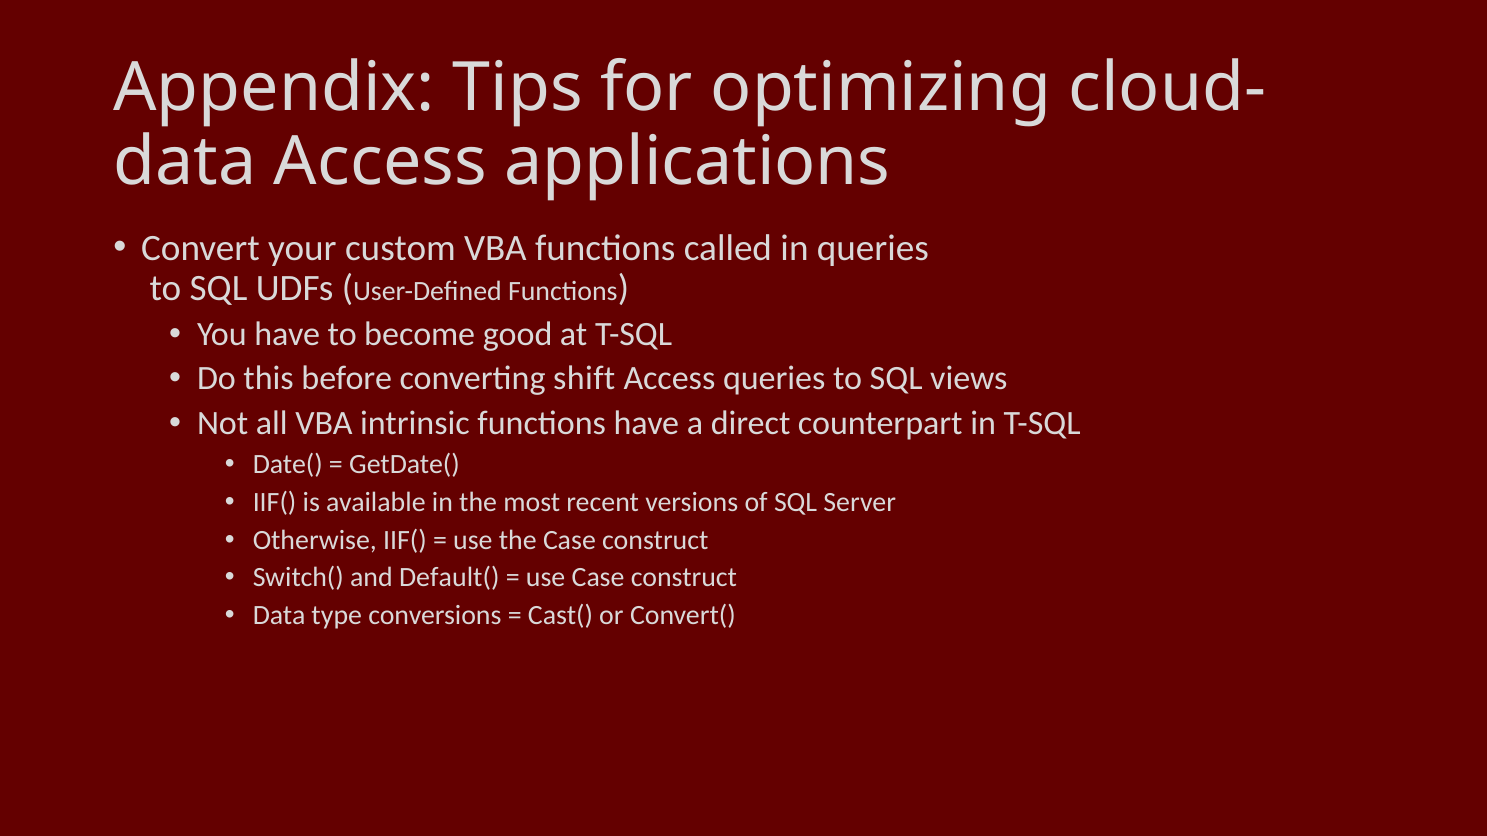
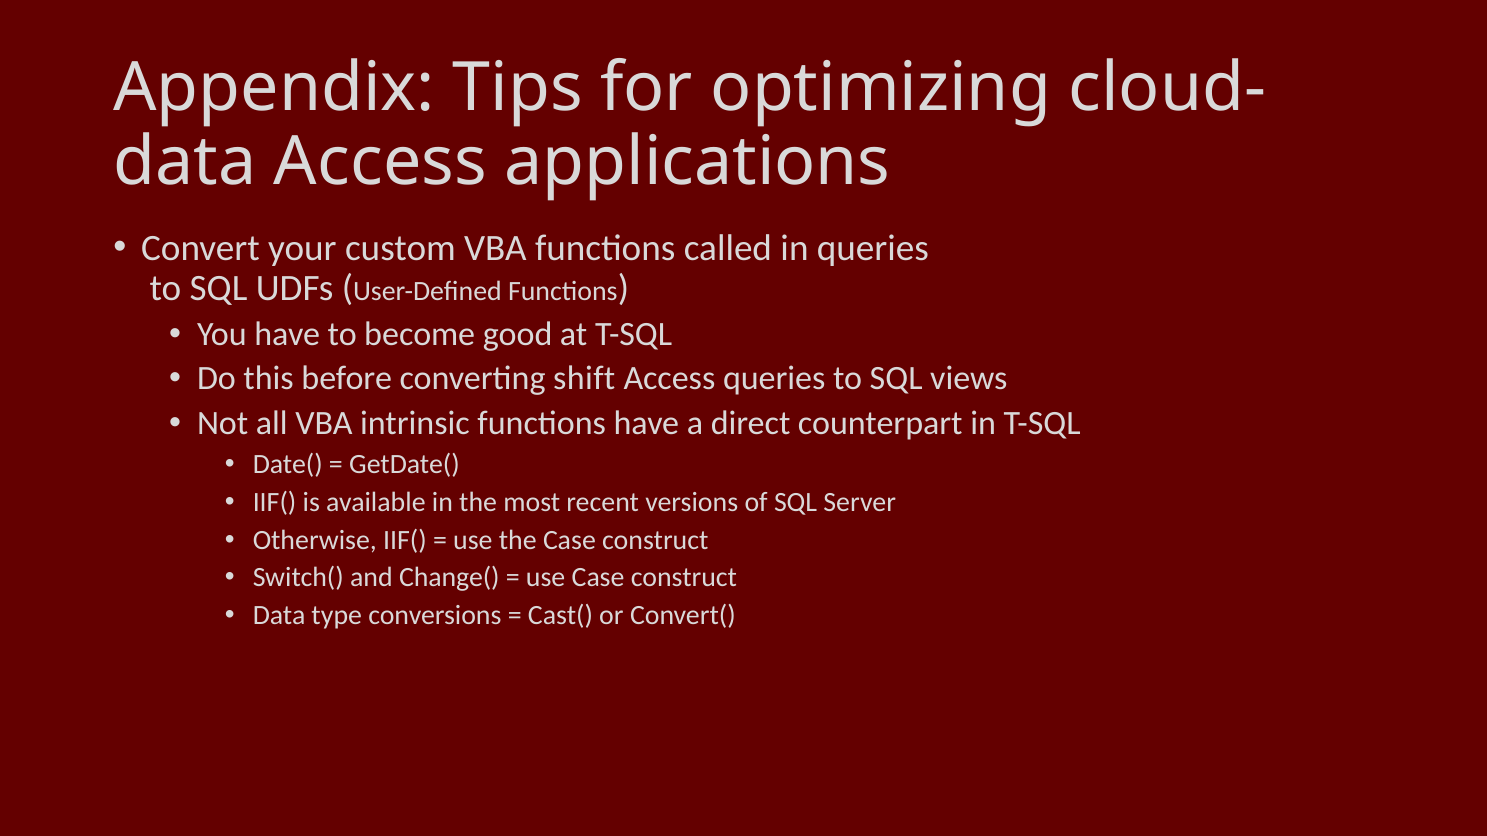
Default(: Default( -> Change( (449, 578)
